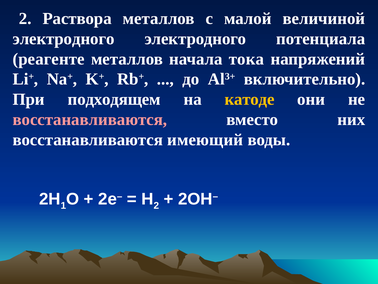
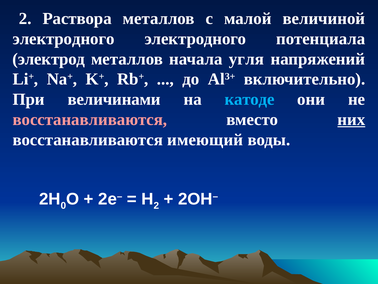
реагенте: реагенте -> электрод (49, 59)
тока: тока -> угля (246, 59)
подходящем: подходящем -> величинами (114, 99)
катоде colour: yellow -> light blue (250, 99)
них underline: none -> present (351, 119)
1: 1 -> 0 (63, 205)
